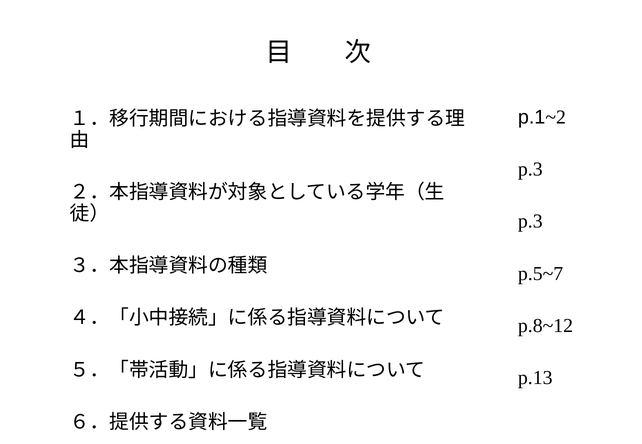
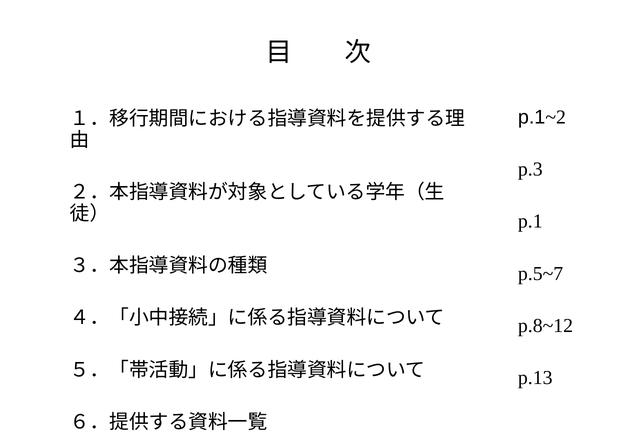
p.3: p.3 -> p.1 (530, 222)
